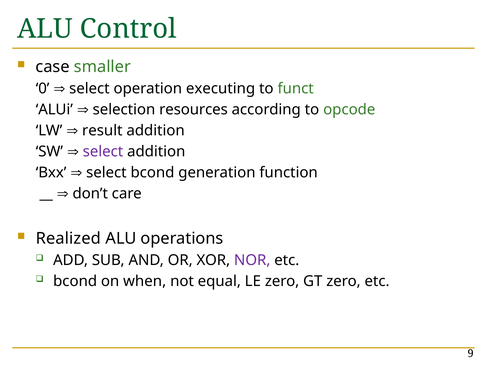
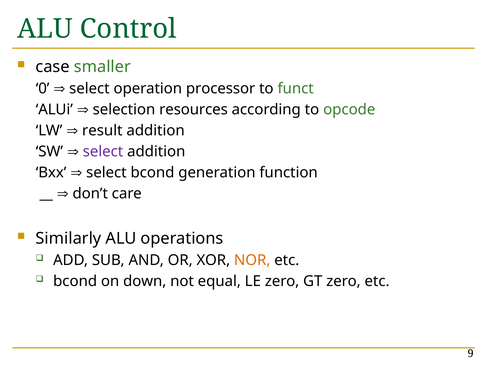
executing: executing -> processor (221, 89)
Realized: Realized -> Similarly (68, 239)
NOR colour: purple -> orange (252, 260)
when: when -> down (145, 281)
